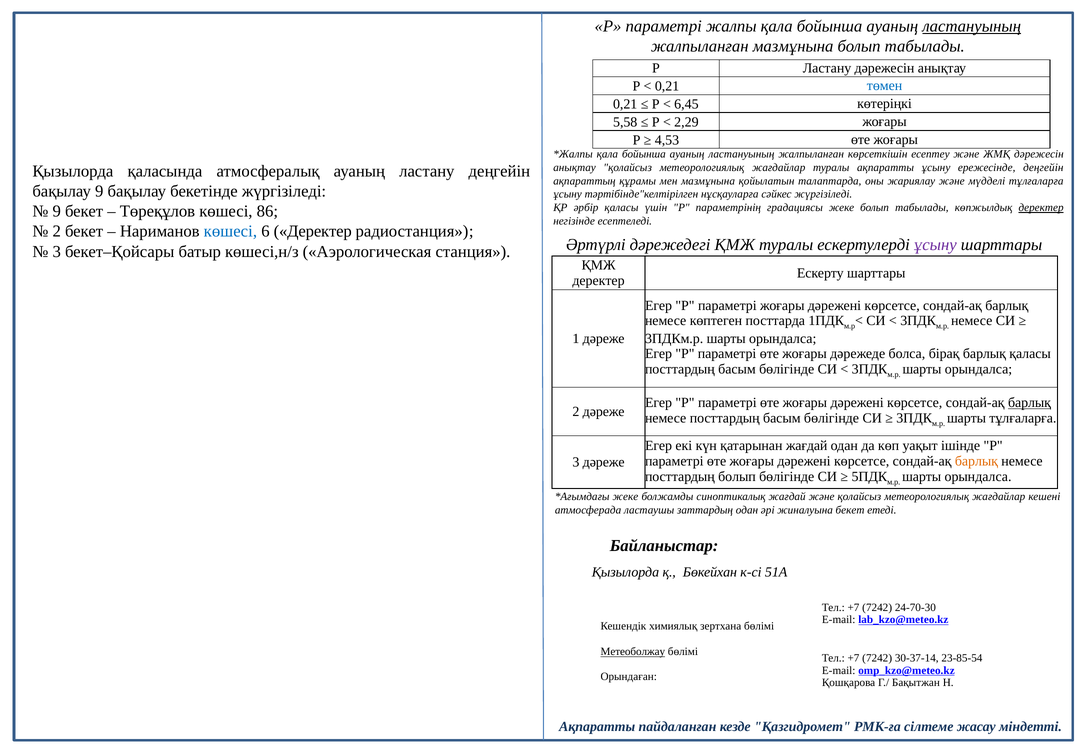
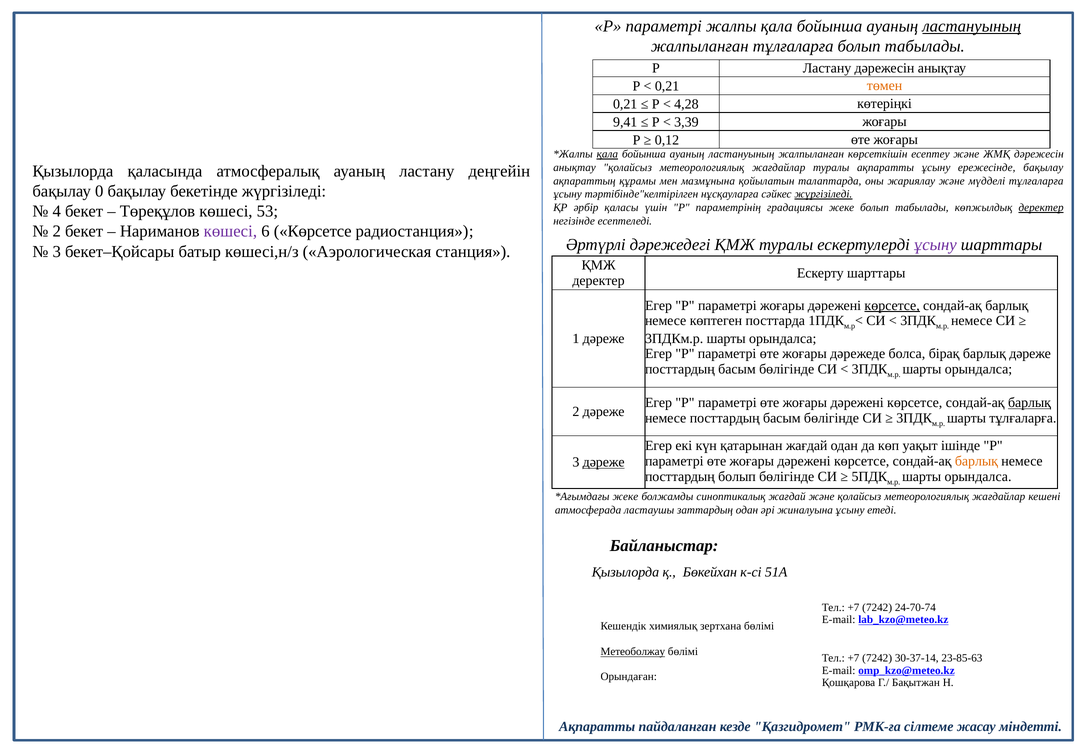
жалпыланған мазмұнына: мазмұнына -> тұлғаларға (793, 46)
төмен colour: blue -> orange (885, 86)
6,45: 6,45 -> 4,28 (686, 104)
5,58: 5,58 -> 9,41 (625, 122)
2,29: 2,29 -> 3,39 (686, 122)
4,53: 4,53 -> 0,12 (667, 140)
қала underline: none -> present (607, 154)
ережесінде деңгейін: деңгейін -> бақылау (1043, 167)
бақылау 9: 9 -> 0 (99, 191)
жүргізіледі underline: none -> present (823, 194)
9: 9 -> 4 (57, 211)
86: 86 -> 53 (267, 211)
көшесі colour: blue -> purple (230, 231)
6 Деректер: Деректер -> Көрсетсе (313, 231)
көрсетсе underline: none -> present (892, 305)
барлық қаласы: қаласы -> дәреже (1030, 354)
дәреже underline: none -> present (604, 462)
жиналуына бекет: бекет -> ұсыну (850, 510)
24-70-30: 24-70-30 -> 24-70-74 (915, 607)
23-85-54: 23-85-54 -> 23-85-63 (962, 658)
